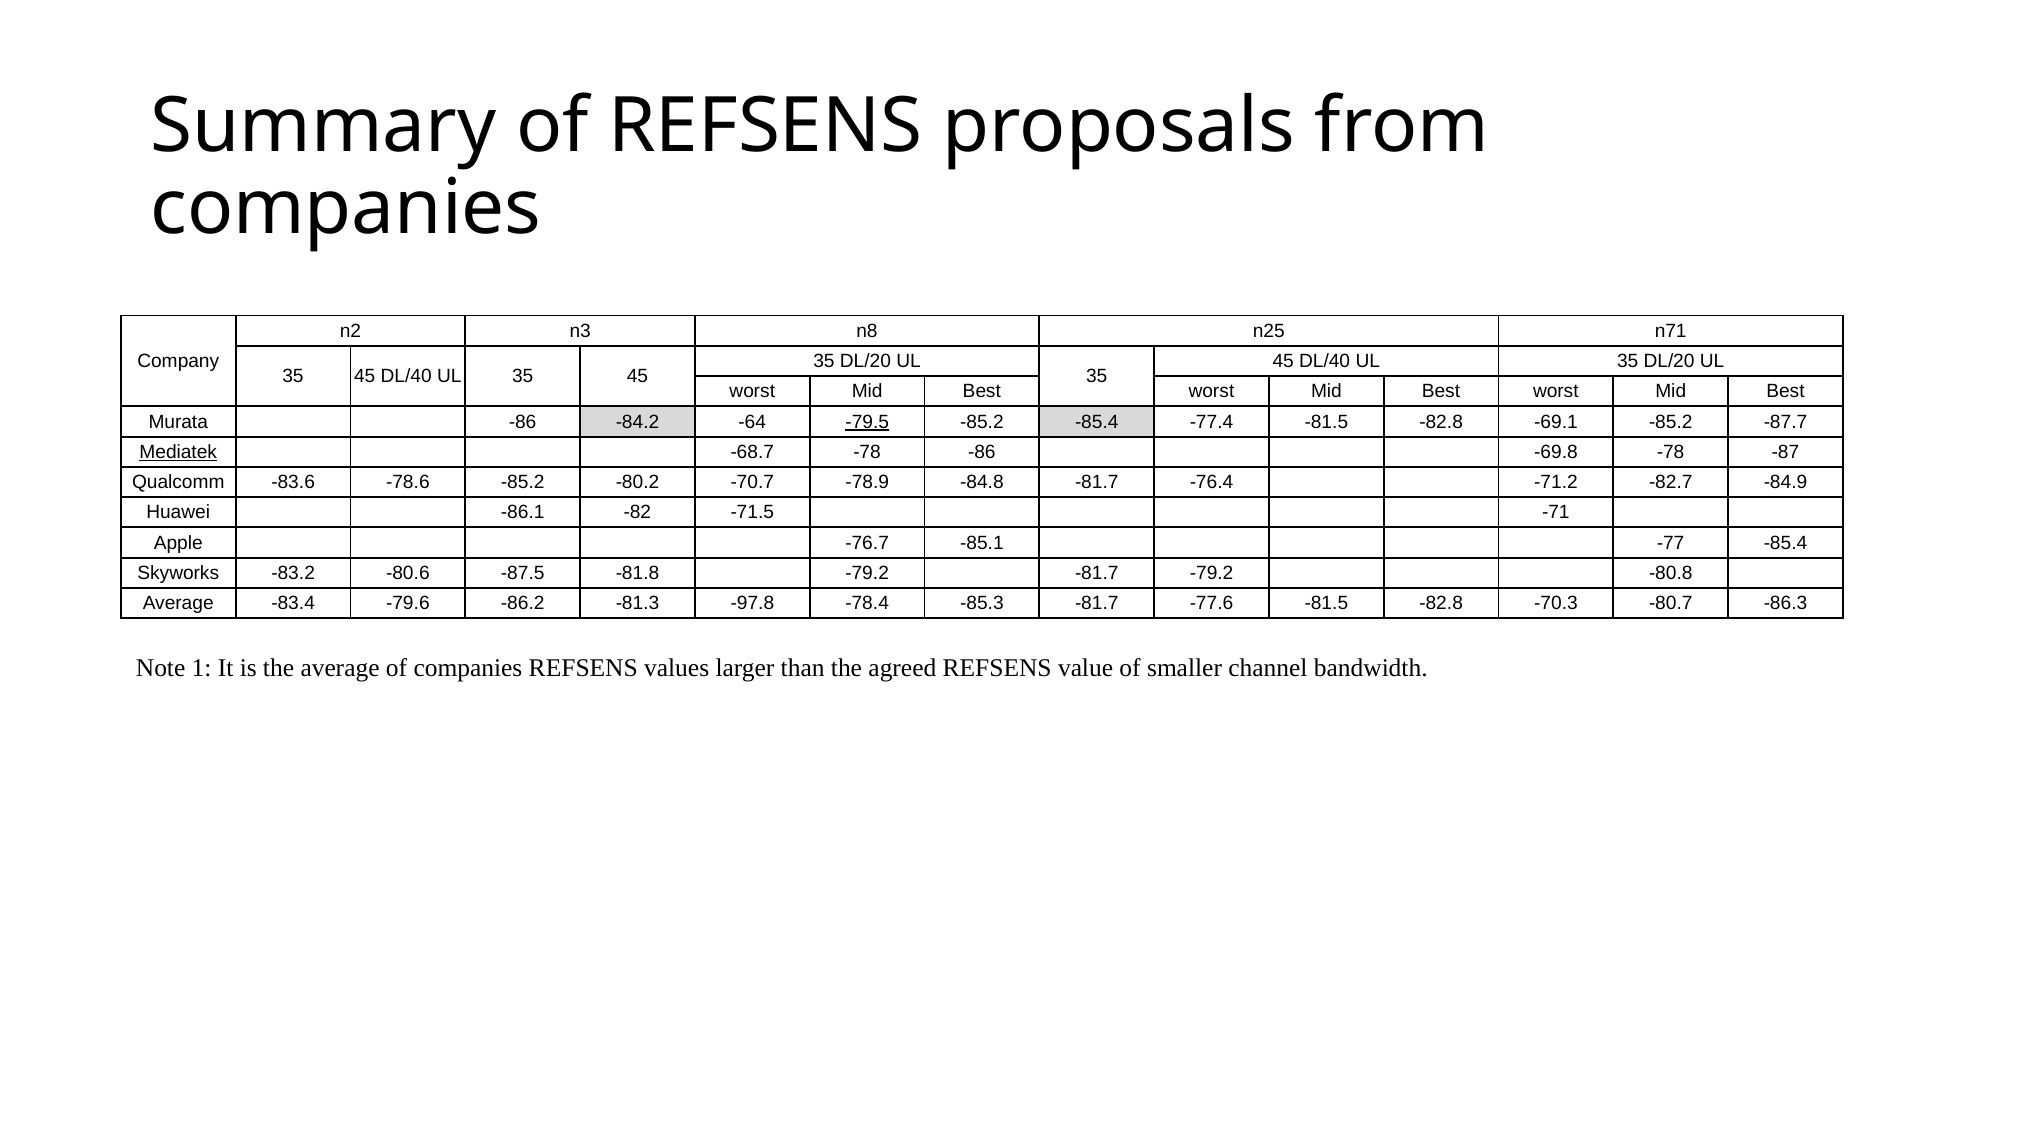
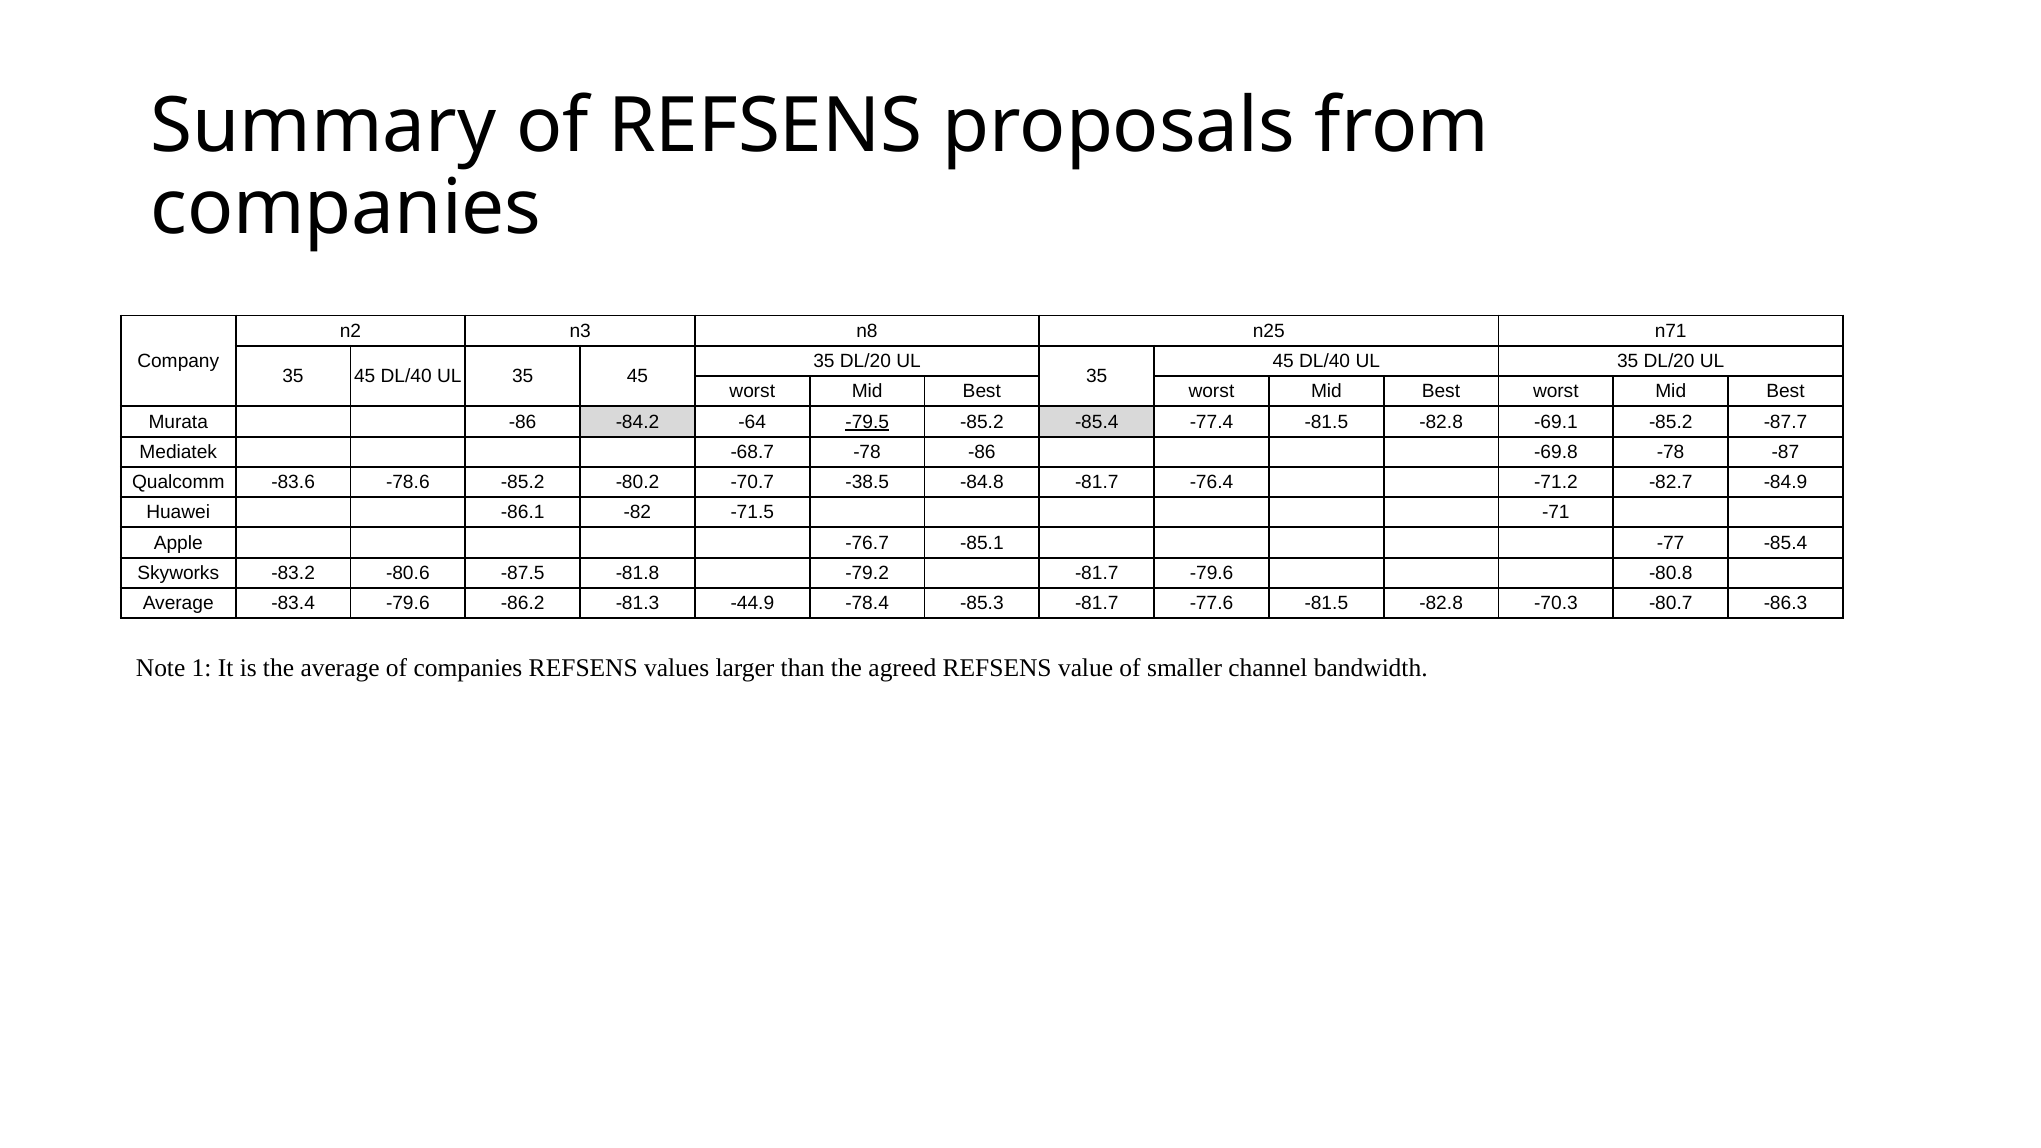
Mediatek underline: present -> none (178, 452)
-78.9: -78.9 -> -38.5 (867, 482)
-81.7 -79.2: -79.2 -> -79.6 (1212, 573)
-97.8: -97.8 -> -44.9 (752, 603)
